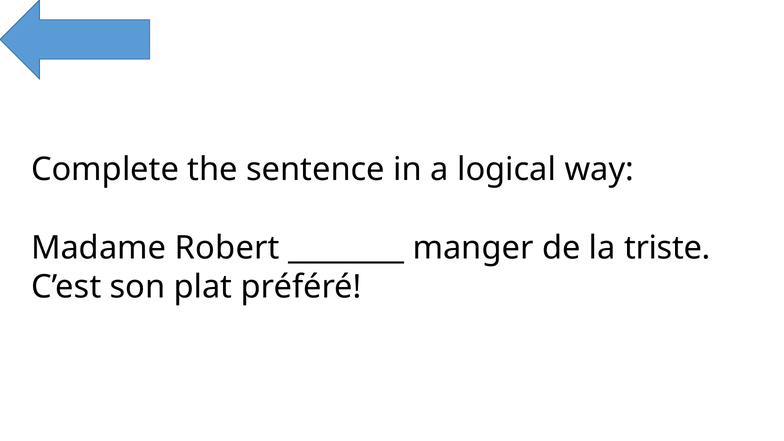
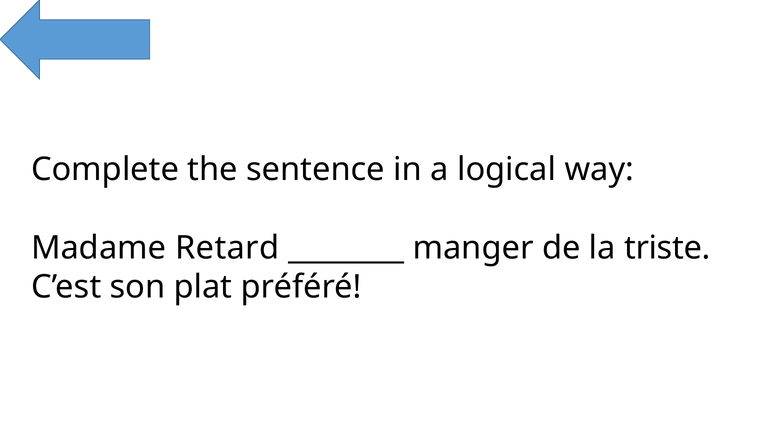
Robert: Robert -> Retard (227, 248)
